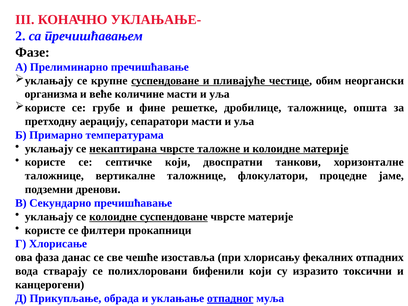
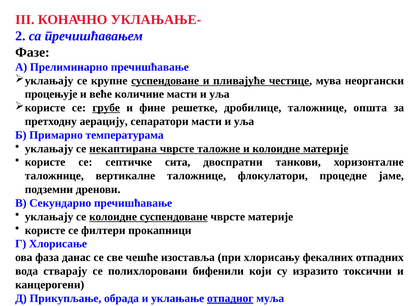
обим: обим -> мува (329, 81)
организма: организма -> процењује (51, 94)
грубе underline: none -> present (106, 108)
септичке који: који -> сита (178, 162)
